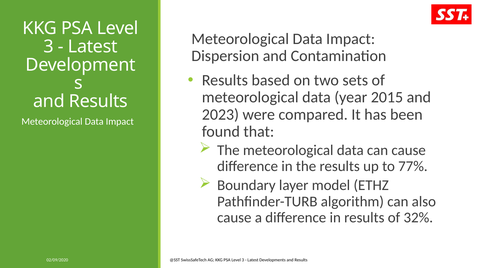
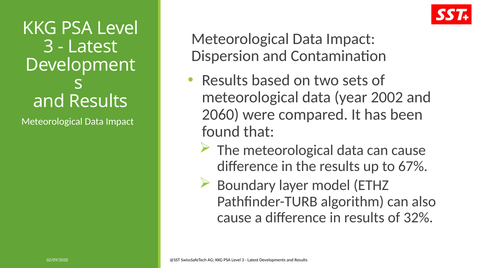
2015: 2015 -> 2002 (387, 97)
2023: 2023 -> 2060 (220, 115)
77%: 77% -> 67% (413, 167)
